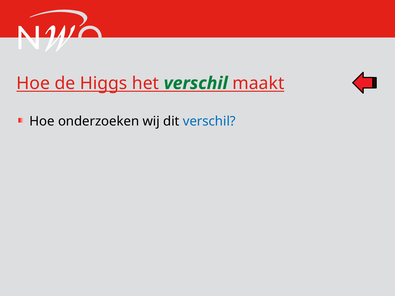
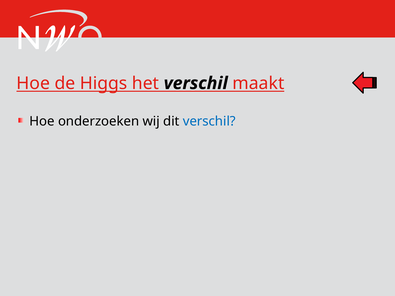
verschil colour: green -> black (196, 83)
